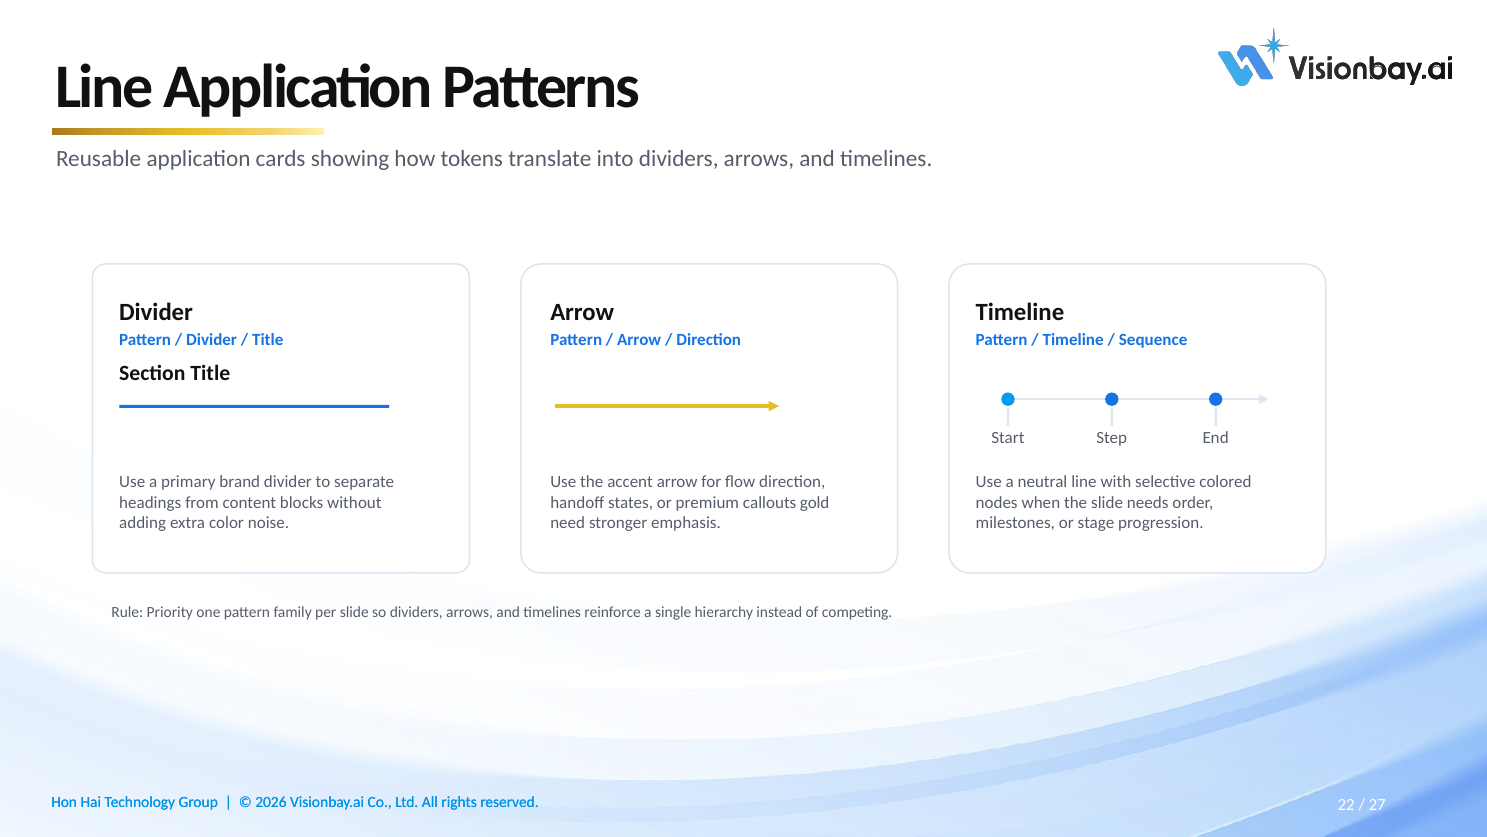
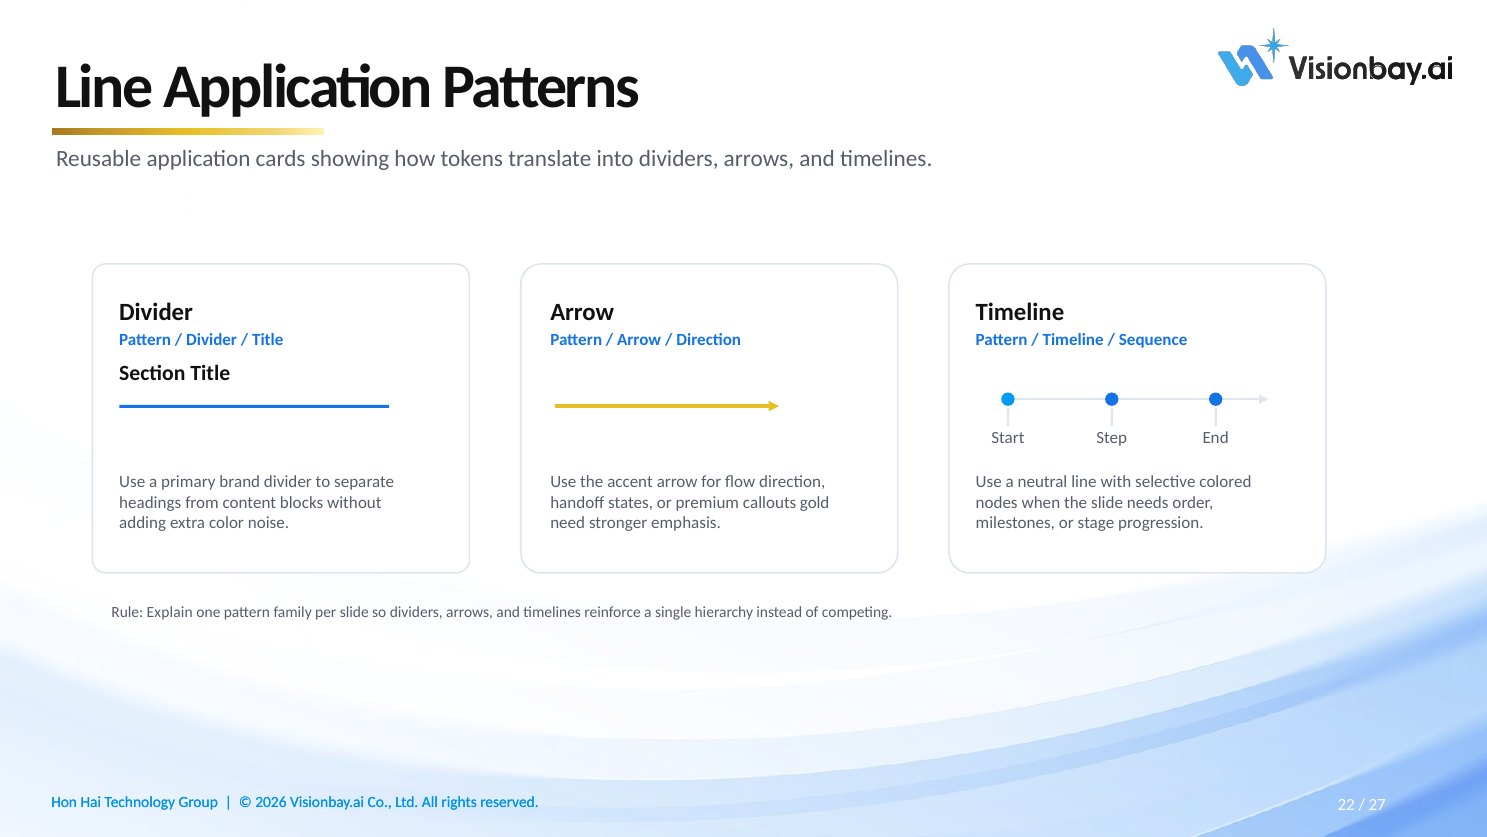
Priority: Priority -> Explain (170, 612)
